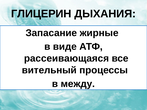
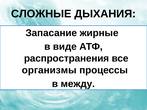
ГЛИЦЕРИН: ГЛИЦЕРИН -> СЛОЖНЫЕ (41, 14)
рассеивающаяся: рассеивающаяся -> распространения (67, 59)
вительный: вительный -> организмы (49, 70)
